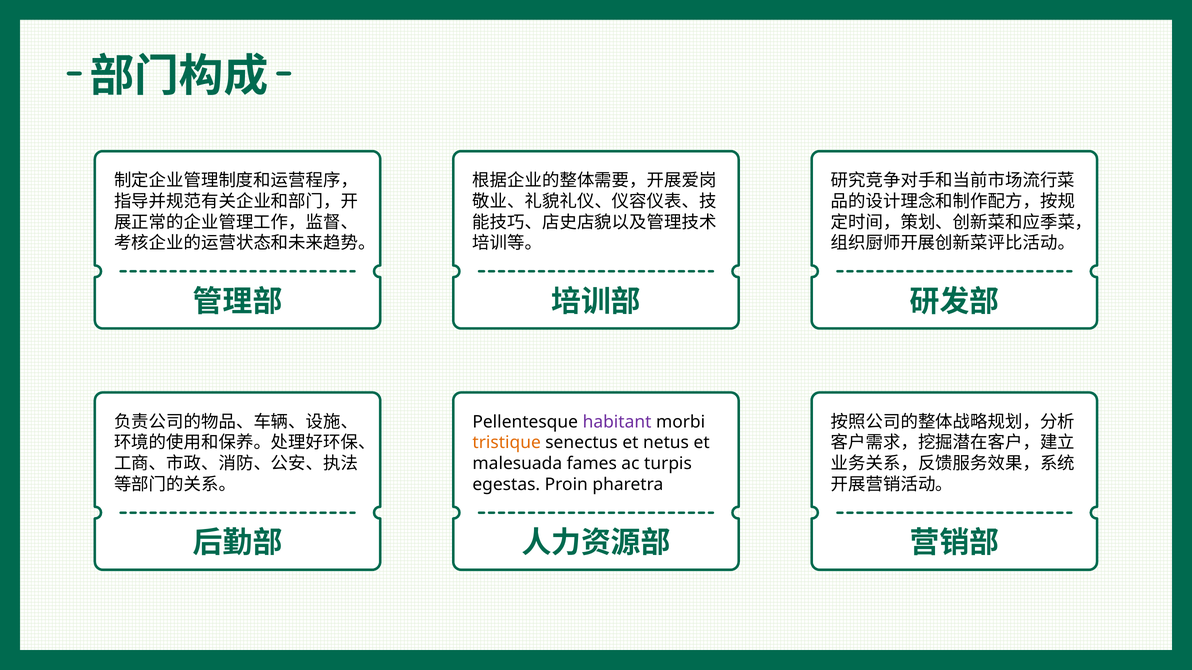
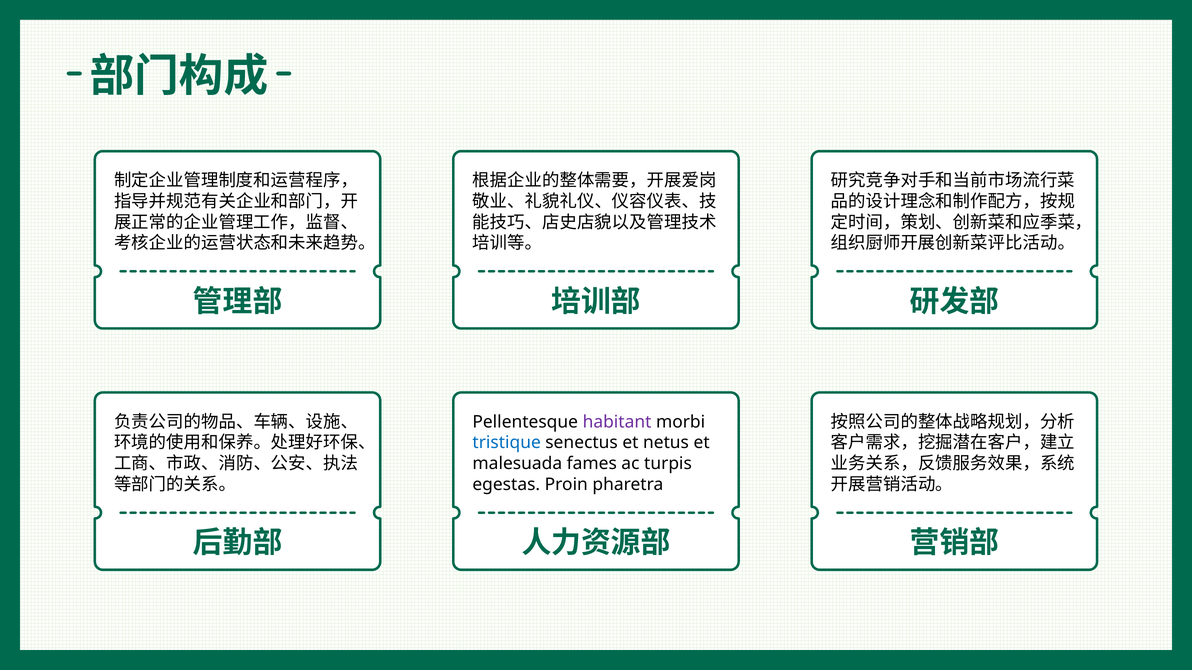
tristique colour: orange -> blue (507, 443)
